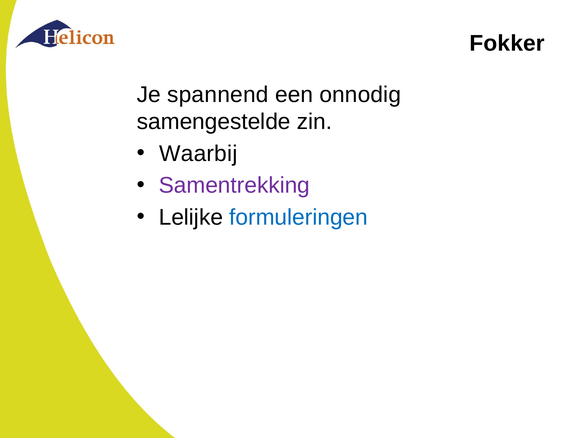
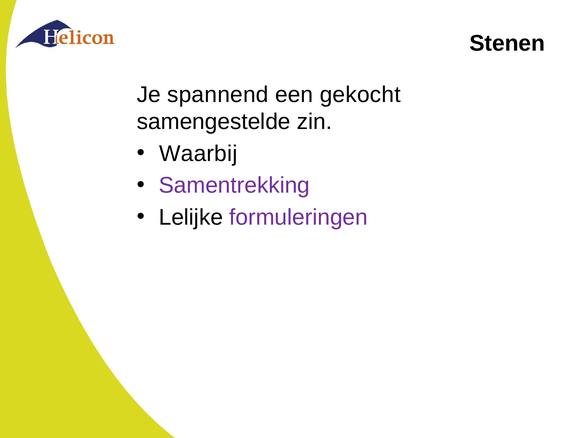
Fokker: Fokker -> Stenen (507, 43)
onnodig: onnodig -> gekocht (360, 95)
formuleringen colour: blue -> purple (299, 217)
